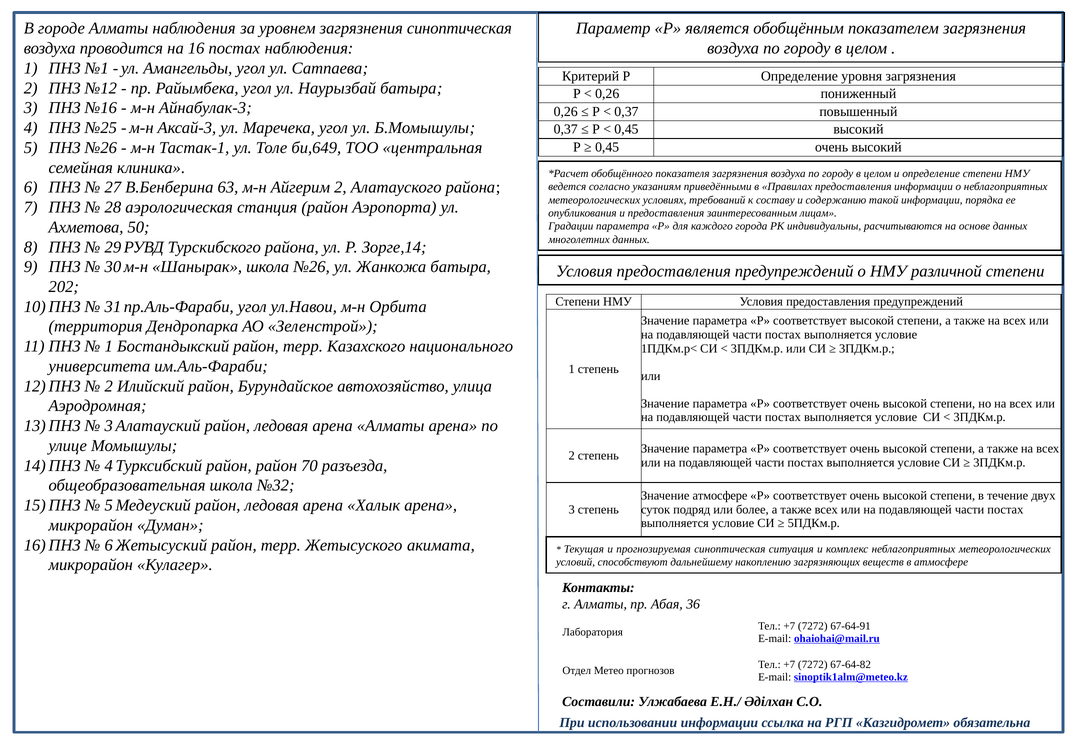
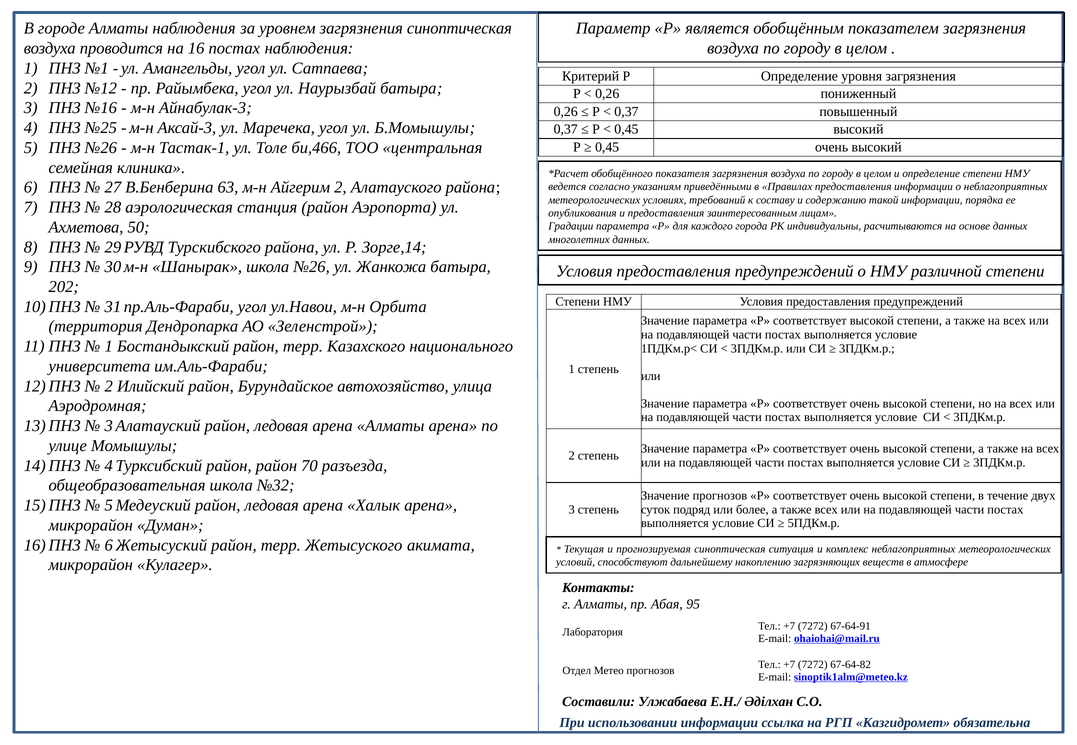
би,649: би,649 -> би,466 (316, 148)
Значение атмосфере: атмосфере -> прогнозов (720, 496)
36: 36 -> 95 (693, 605)
